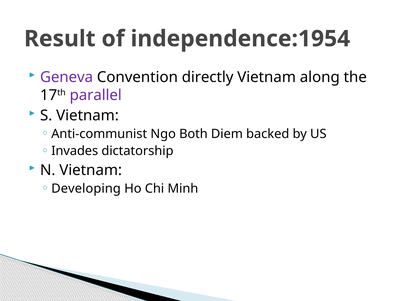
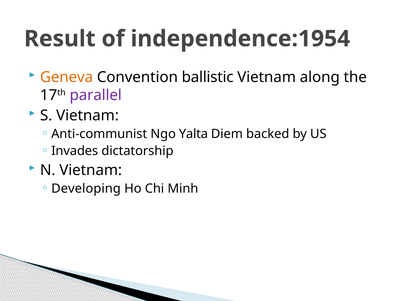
Geneva colour: purple -> orange (67, 77)
directly: directly -> ballistic (208, 77)
Both: Both -> Yalta (193, 134)
